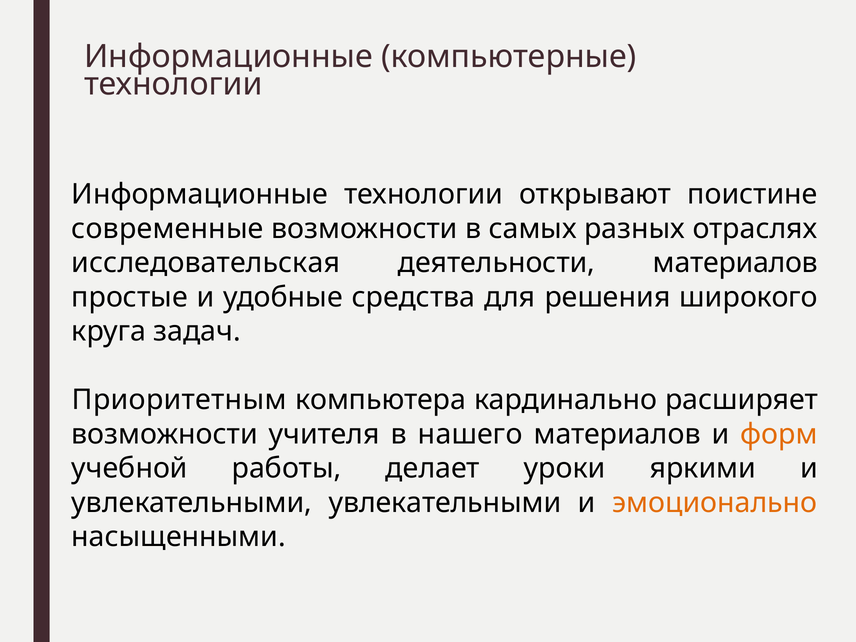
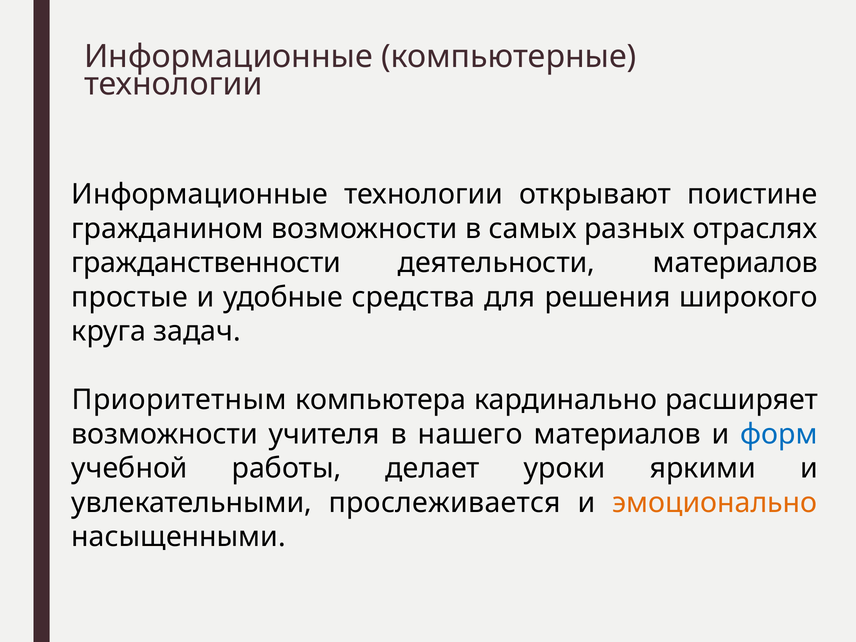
современные: современные -> гражданином (168, 229)
исследовательская: исследовательская -> гражданственности (206, 263)
форм colour: orange -> blue (779, 434)
увлекательными увлекательными: увлекательными -> прослеживается (445, 503)
